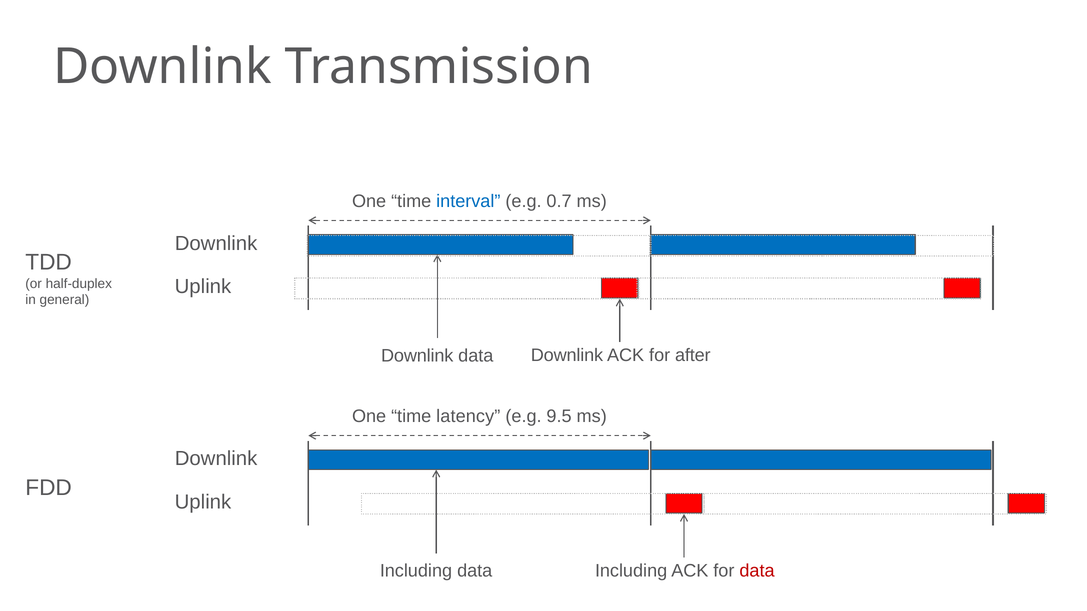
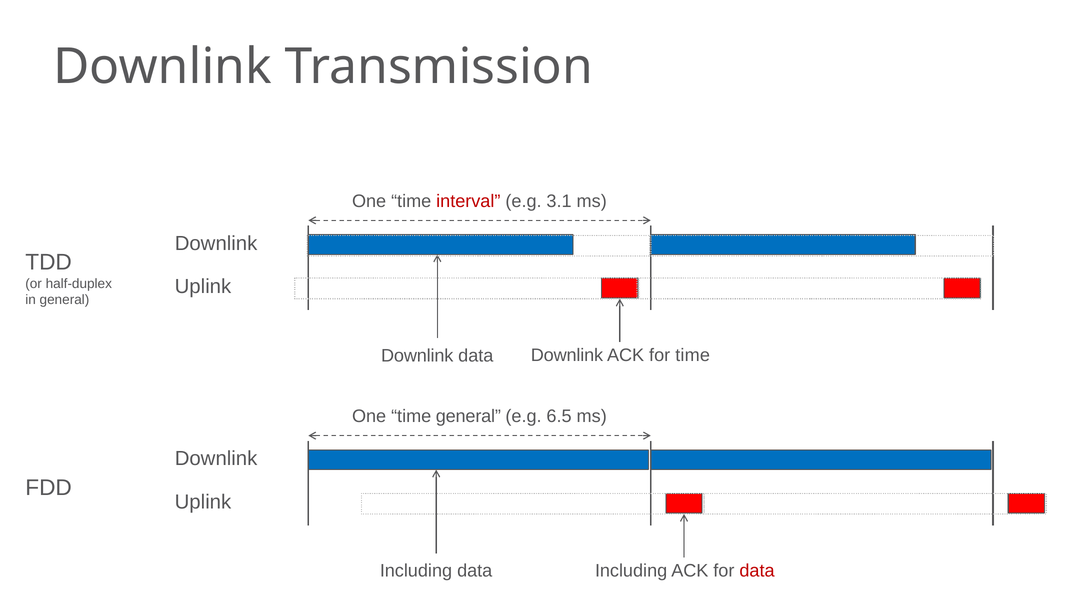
interval colour: blue -> red (468, 201)
0.7: 0.7 -> 3.1 (559, 201)
for after: after -> time (693, 356)
time latency: latency -> general (468, 417)
9.5: 9.5 -> 6.5 (559, 417)
